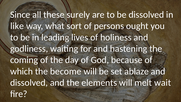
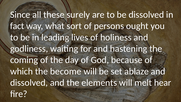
like: like -> fact (17, 26)
wait: wait -> hear (163, 83)
